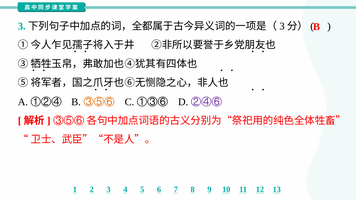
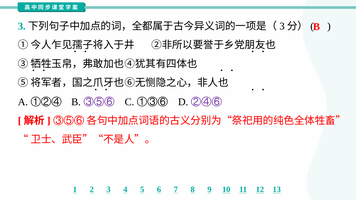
③⑤⑥ colour: orange -> purple (99, 102)
